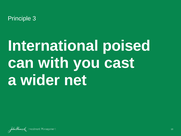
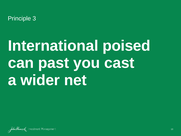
with: with -> past (54, 63)
